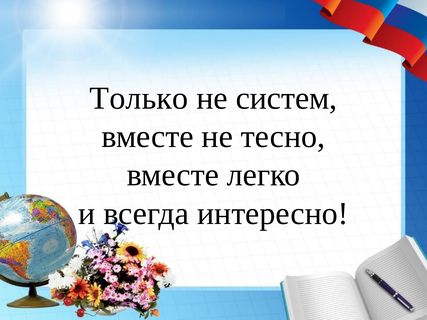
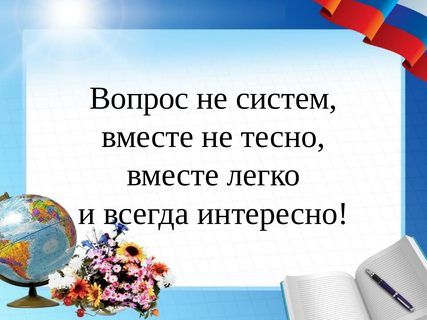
Только: Только -> Вопрос (139, 98)
